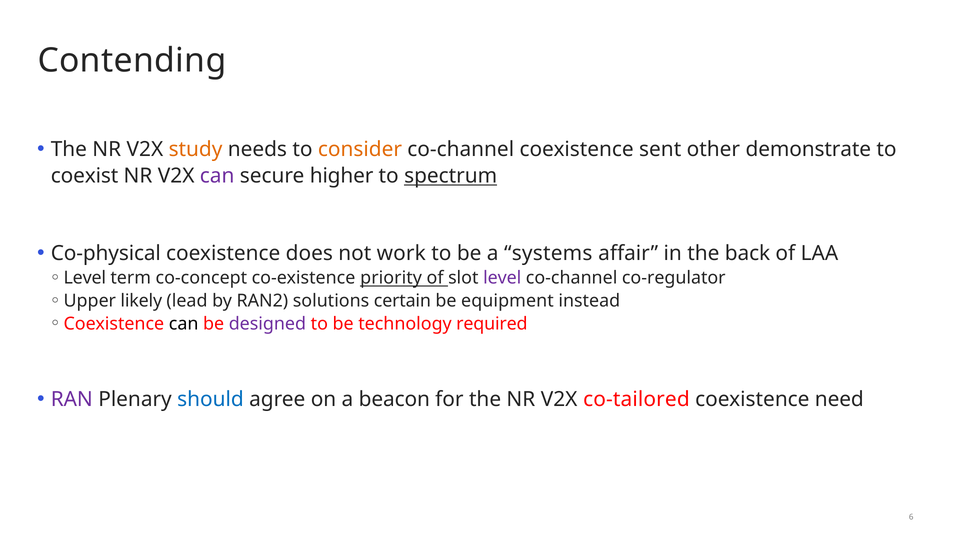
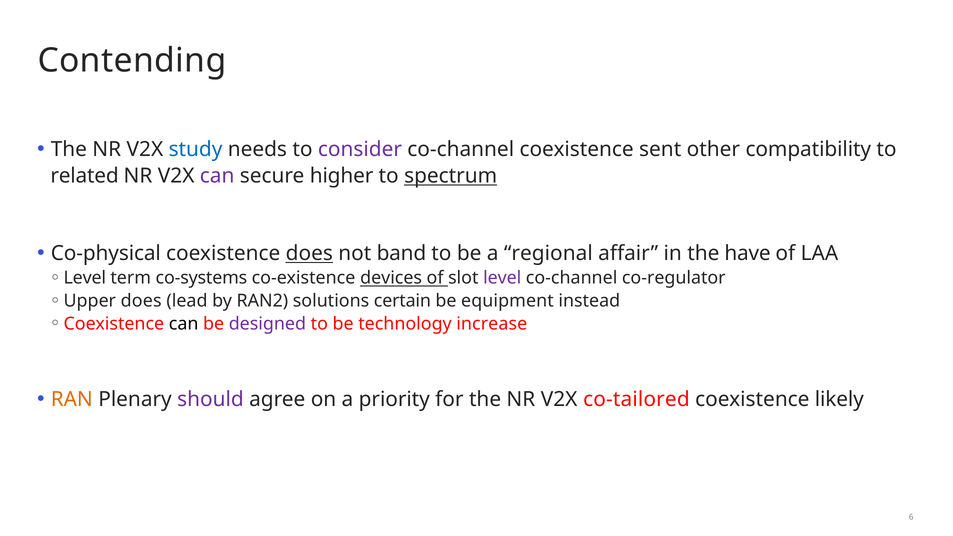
study colour: orange -> blue (196, 149)
consider colour: orange -> purple (360, 149)
demonstrate: demonstrate -> compatibility (808, 149)
coexist: coexist -> related (85, 176)
does underline: none -> present (309, 253)
work: work -> band (401, 253)
systems: systems -> regional (548, 253)
back: back -> have (748, 253)
co-concept: co-concept -> co-systems (201, 278)
priority: priority -> devices (391, 278)
Upper likely: likely -> does (141, 301)
required: required -> increase (492, 324)
RAN colour: purple -> orange (72, 400)
should colour: blue -> purple (210, 400)
beacon: beacon -> priority (394, 400)
need: need -> likely (839, 400)
